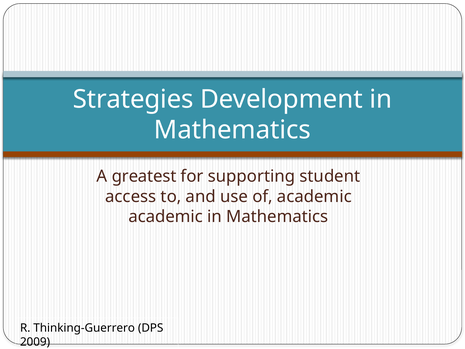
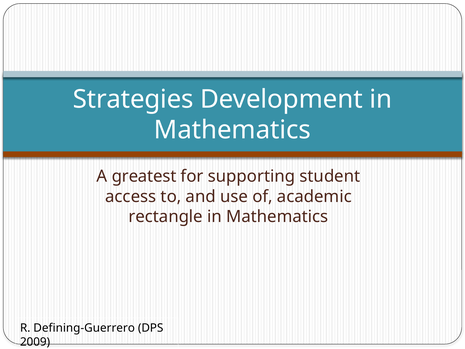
academic: academic -> rectangle (166, 217)
Thinking-Guerrero: Thinking-Guerrero -> Defining-Guerrero (84, 328)
